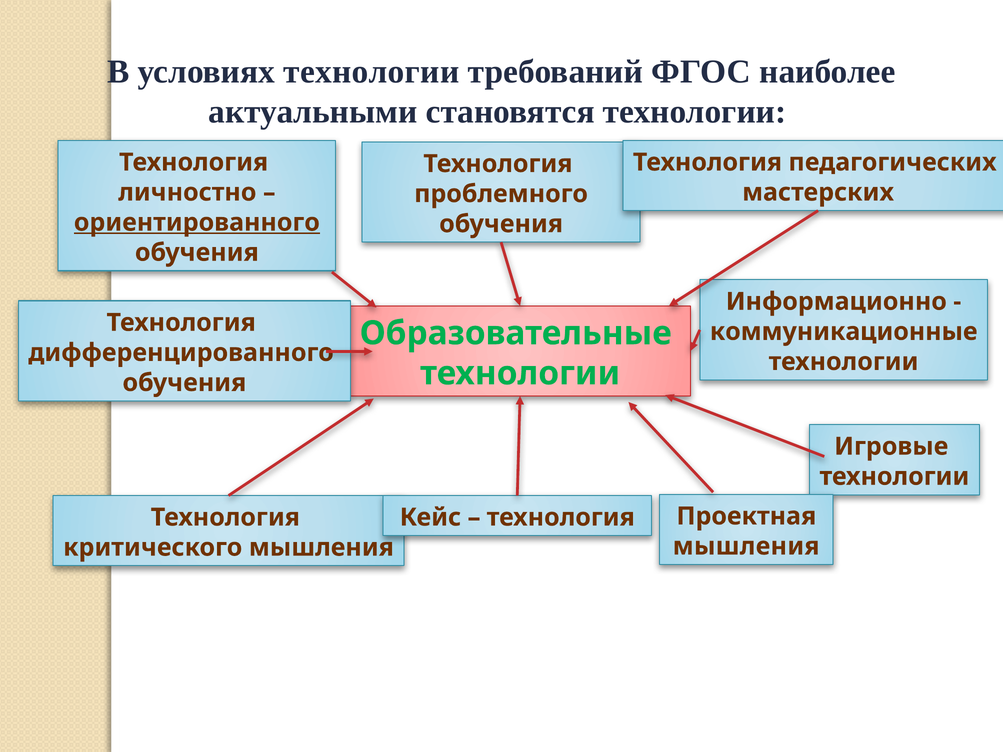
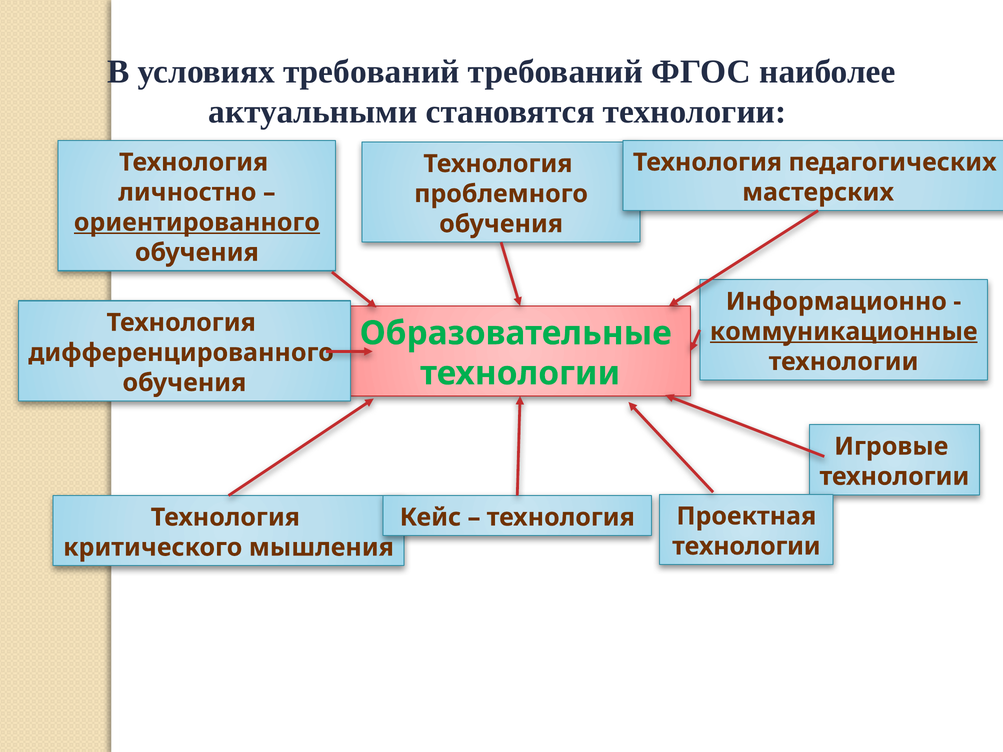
условиях технологии: технологии -> требований (371, 72)
коммуникационные underline: none -> present (844, 332)
мышления: мышления -> технологии (746, 546)
